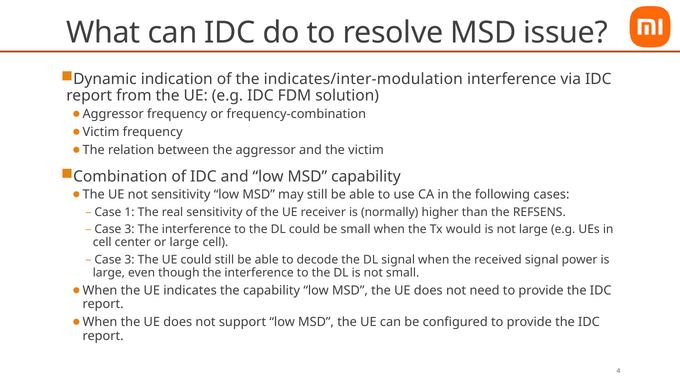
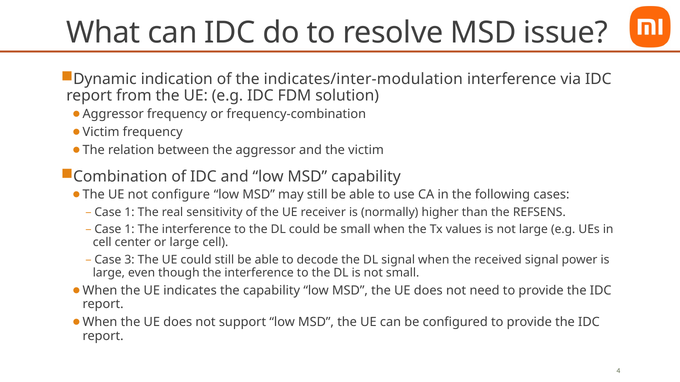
not sensitivity: sensitivity -> configure (181, 195)
3: 3 -> 1 (130, 230)
would: would -> values (464, 230)
